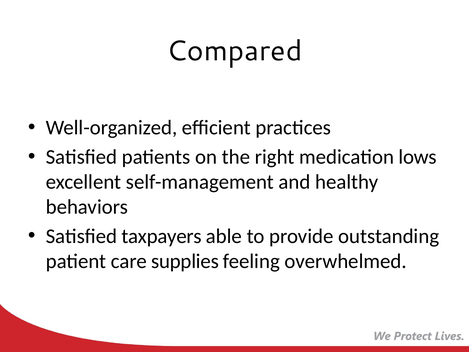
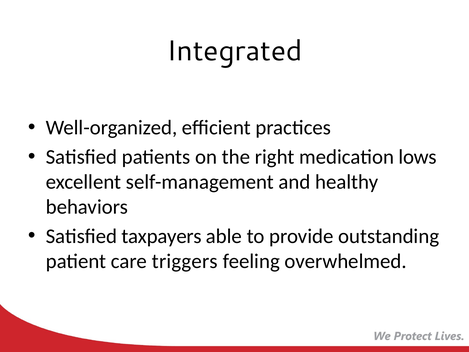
Compared: Compared -> Integrated (235, 51)
supplies: supplies -> triggers (185, 261)
